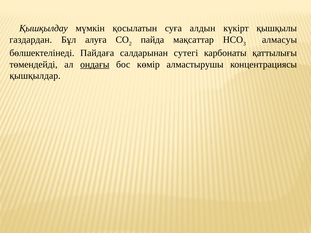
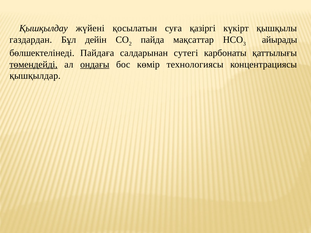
мүмкін: мүмкін -> жүйені (90, 28)
алдын: алдын -> қазіргі (203, 28)
алуға: алуға -> дейін (96, 40)
алмасуы: алмасуы -> айырады (280, 40)
төмендейді underline: none -> present (33, 65)
алмастырушы: алмастырушы -> технологиясы (195, 65)
